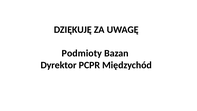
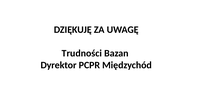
Podmioty: Podmioty -> Trudności (82, 53)
